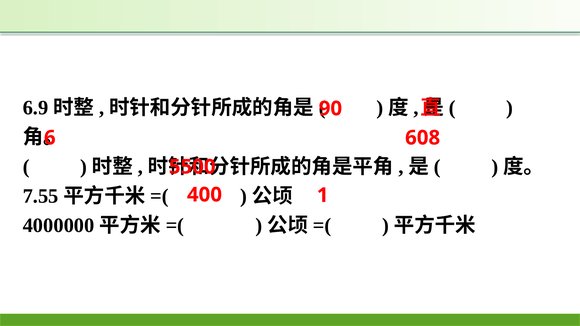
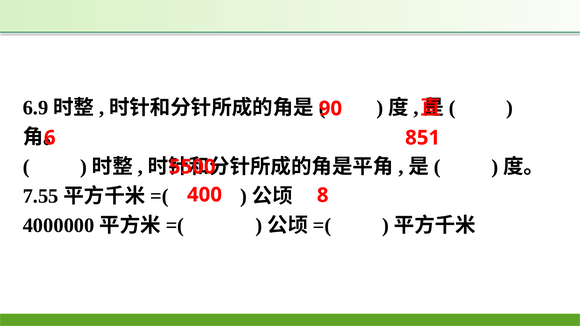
608: 608 -> 851 (423, 138)
1: 1 -> 8 (323, 195)
